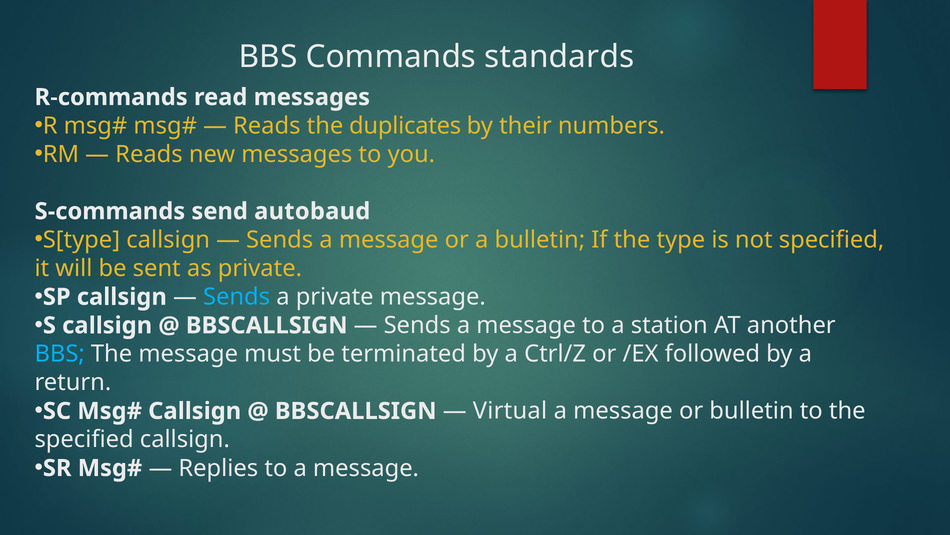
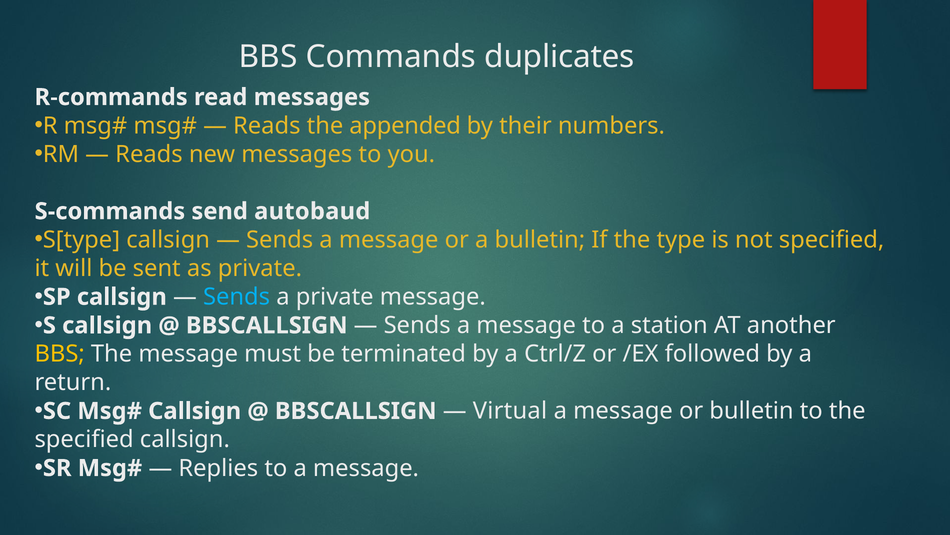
standards: standards -> duplicates (560, 57)
duplicates: duplicates -> appended (405, 126)
BBS colour: light blue -> yellow (60, 354)
